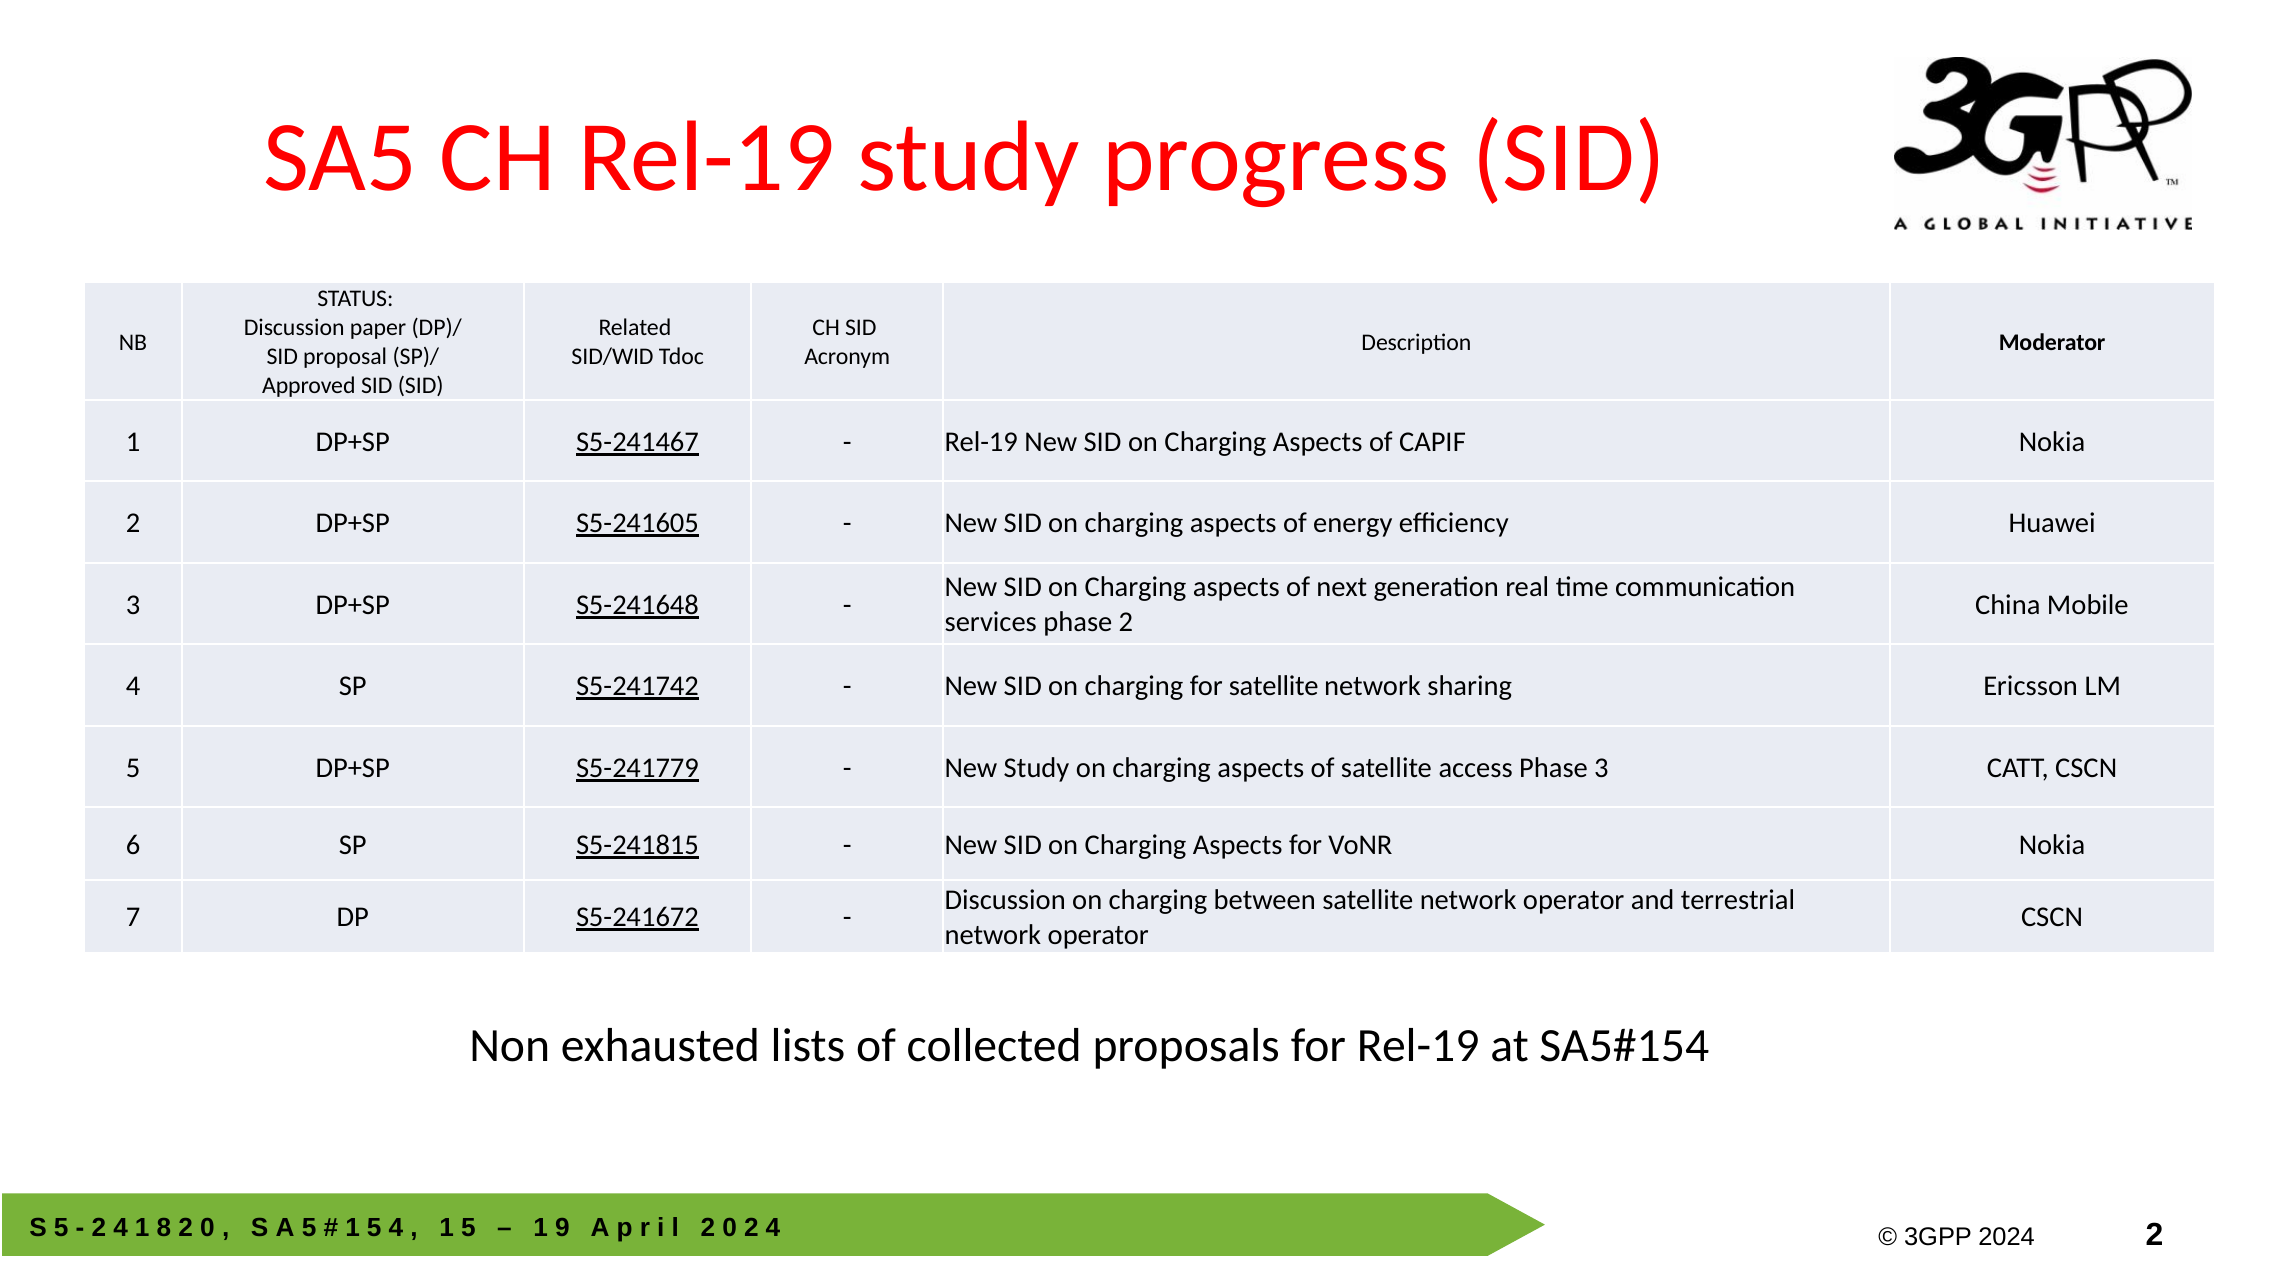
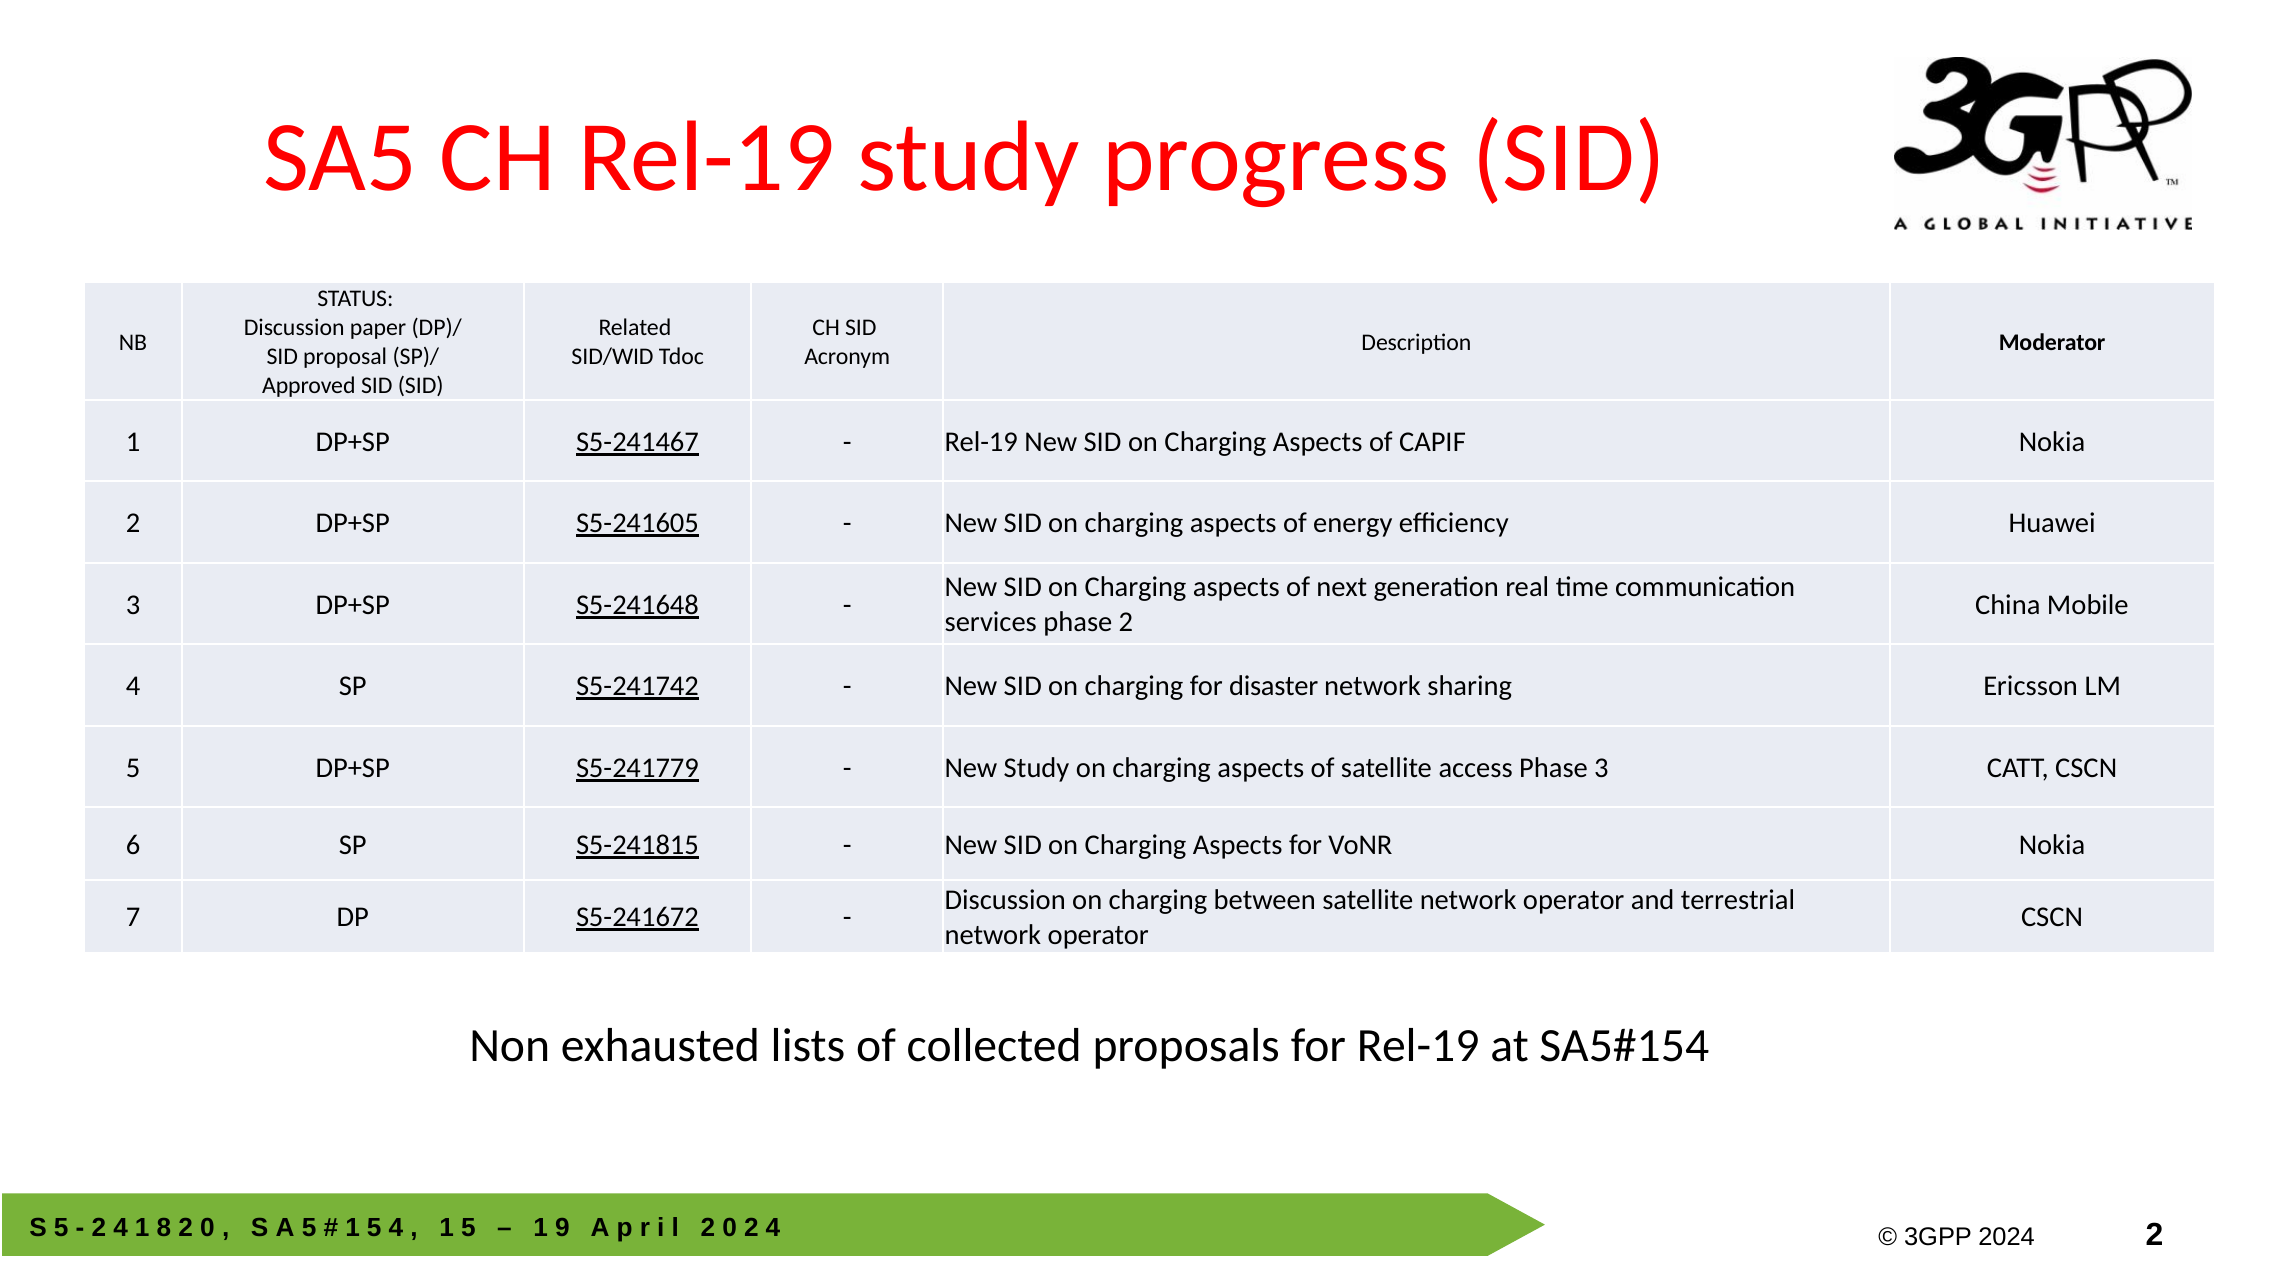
for satellite: satellite -> disaster (1274, 686)
